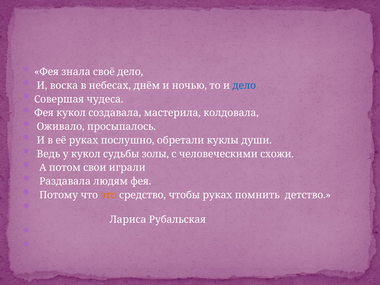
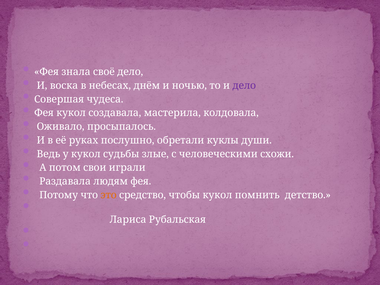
дело colour: blue -> purple (244, 86)
золы: золы -> злые (155, 154)
чтобы руках: руках -> кукол (217, 195)
